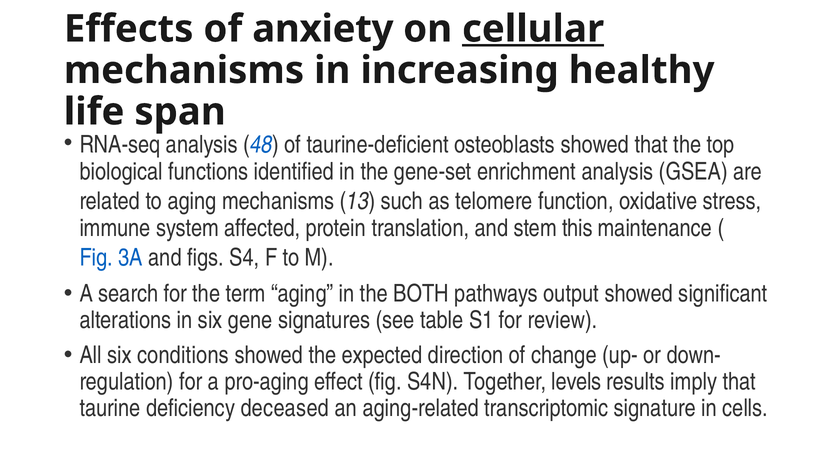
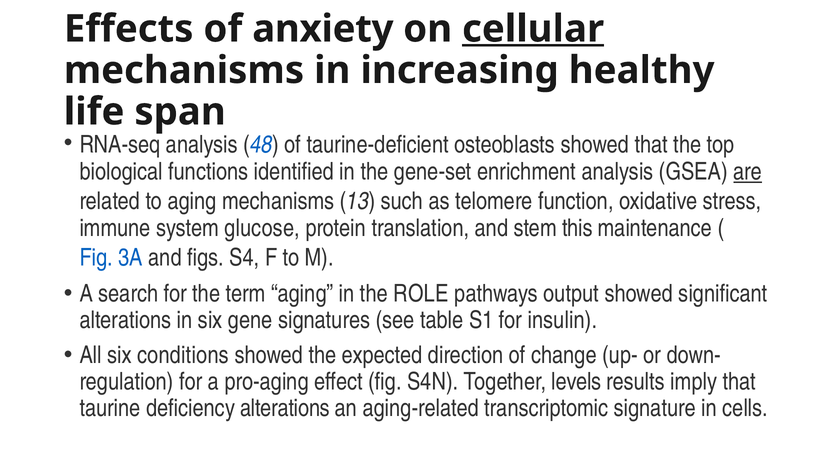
are underline: none -> present (748, 172)
affected: affected -> glucose (262, 228)
BOTH: BOTH -> ROLE (421, 294)
review: review -> insulin (562, 320)
deficiency deceased: deceased -> alterations (285, 408)
